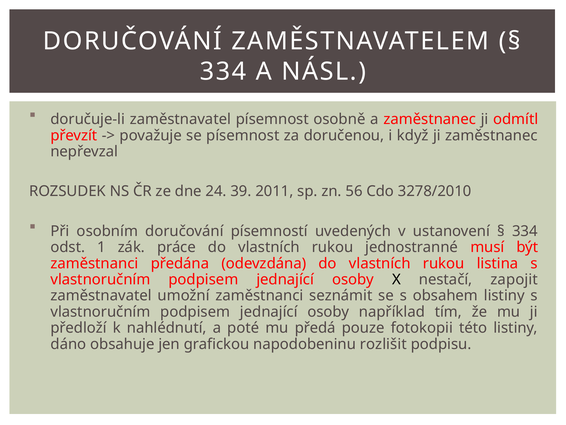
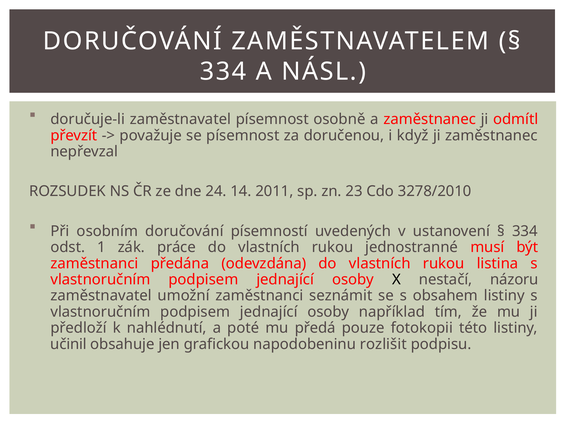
39: 39 -> 14 (241, 191)
56: 56 -> 23 (354, 191)
zapojit: zapojit -> názoru (514, 279)
dáno: dáno -> učinil (69, 344)
